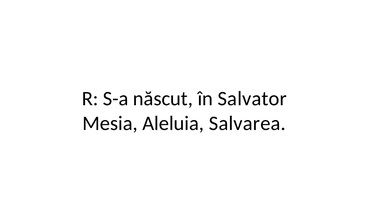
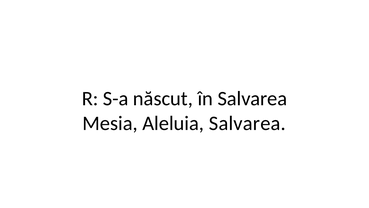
în Salvator: Salvator -> Salvarea (252, 98)
